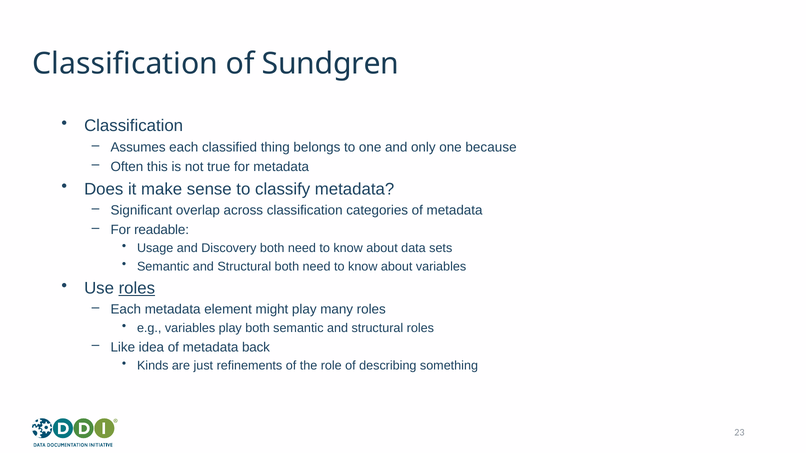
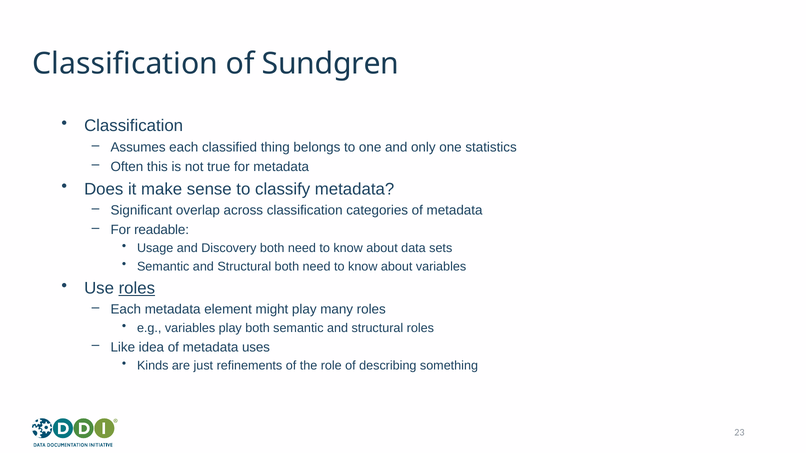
because: because -> statistics (491, 147)
back: back -> uses (256, 347)
